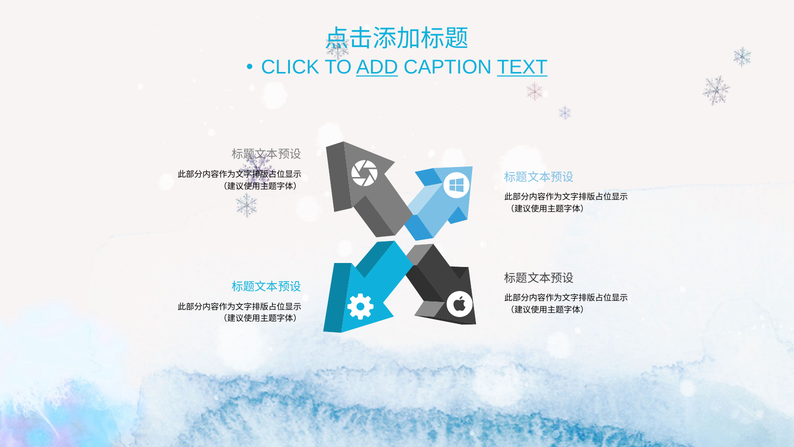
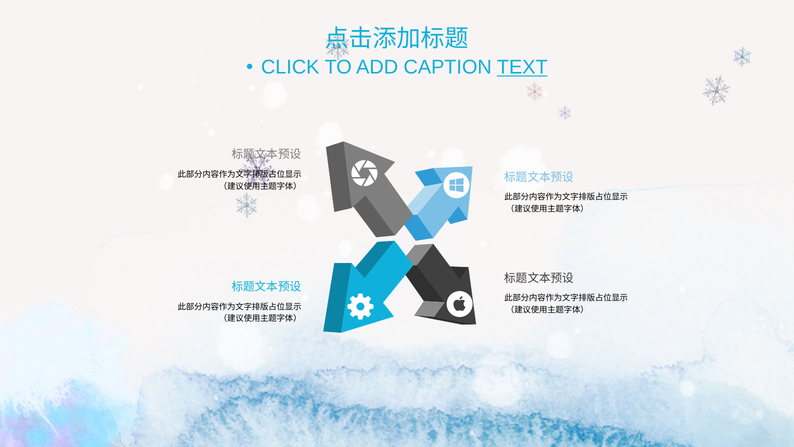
ADD underline: present -> none (377, 67)
